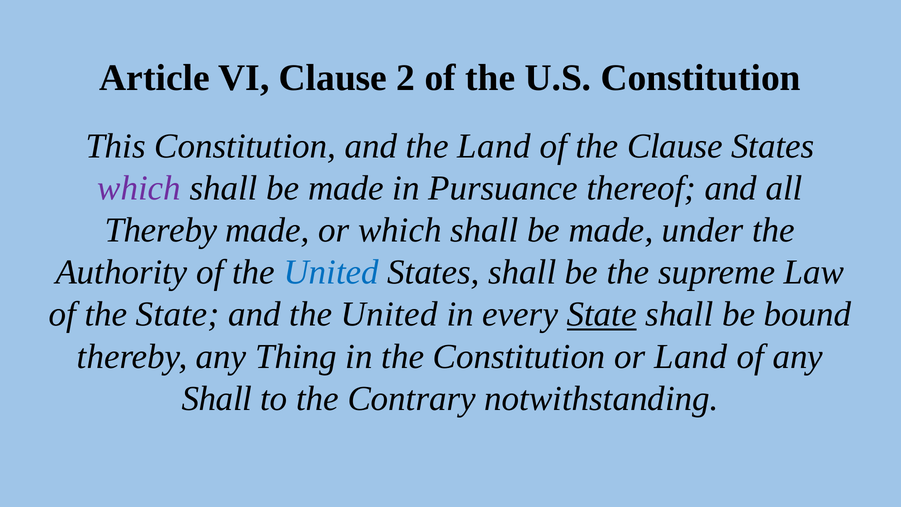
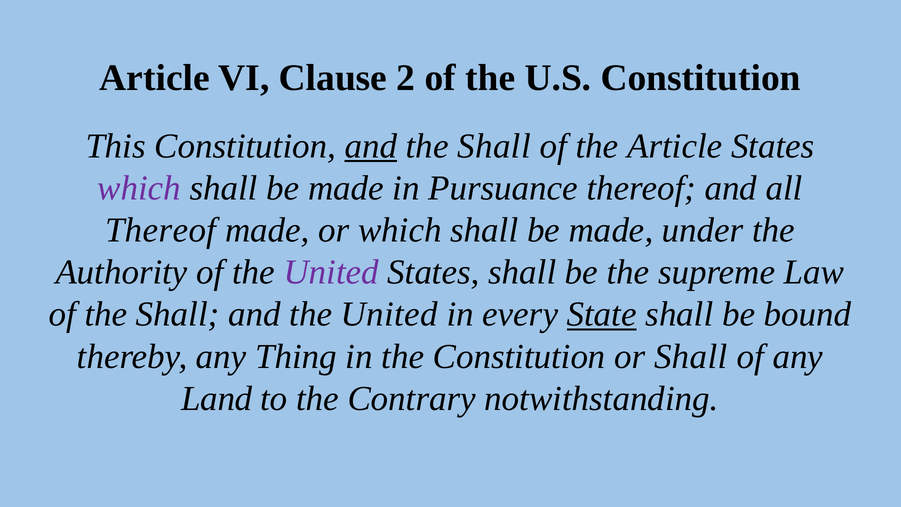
and underline: none -> present (371, 146)
Land: Land -> Shall (494, 146)
the Clause: Clause -> Article (675, 146)
Thereby: Thereby -> Thereof (161, 230)
United colour: blue -> purple (331, 272)
of the State: State -> Shall (178, 314)
or Land: Land -> Shall (691, 356)
Shall: Shall -> Land (217, 398)
